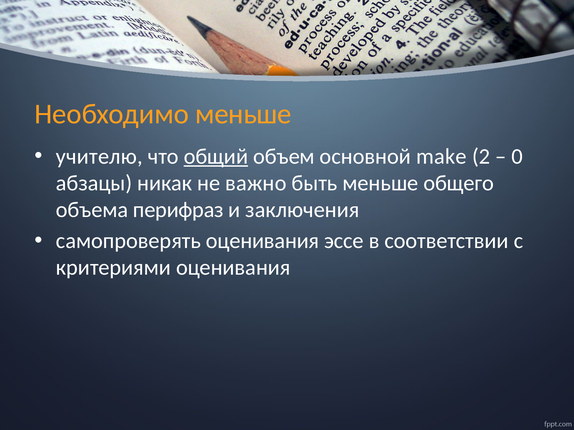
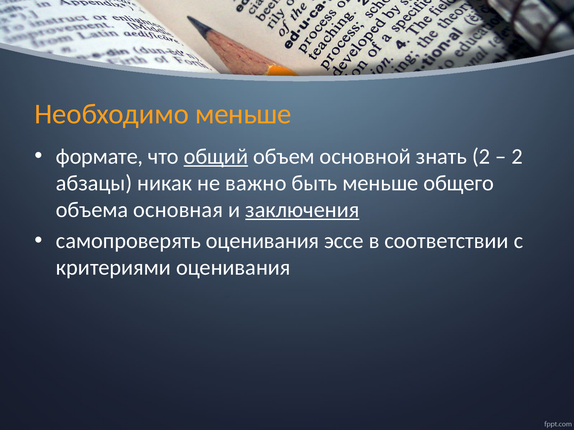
учителю: учителю -> формате (100, 156)
make: make -> знать (442, 156)
0: 0 -> 2 (517, 156)
перифраз: перифраз -> основная (178, 210)
заключения underline: none -> present (302, 210)
